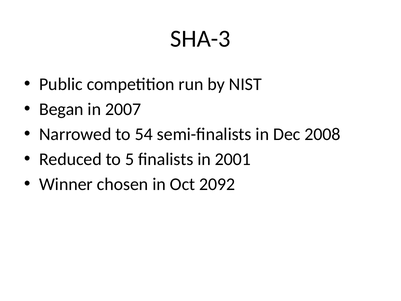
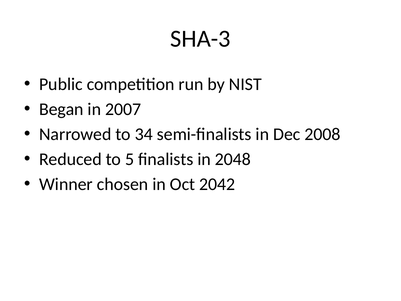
54: 54 -> 34 (144, 134)
2001: 2001 -> 2048 (233, 159)
2092: 2092 -> 2042 (217, 184)
